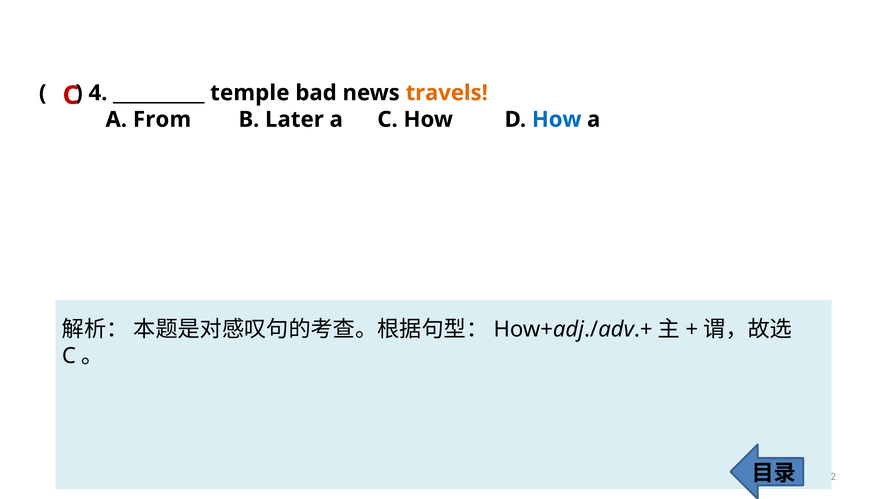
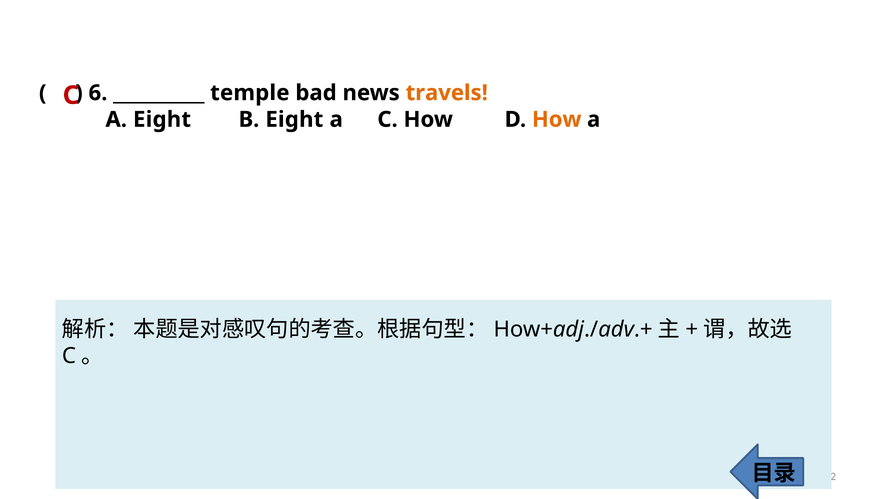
4: 4 -> 6 (98, 93)
A From: From -> Eight (162, 119)
B Later: Later -> Eight (294, 119)
How colour: blue -> orange (557, 119)
